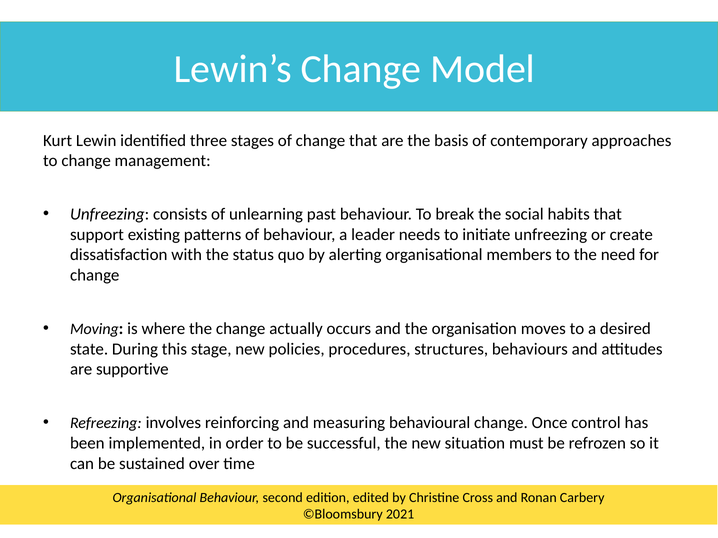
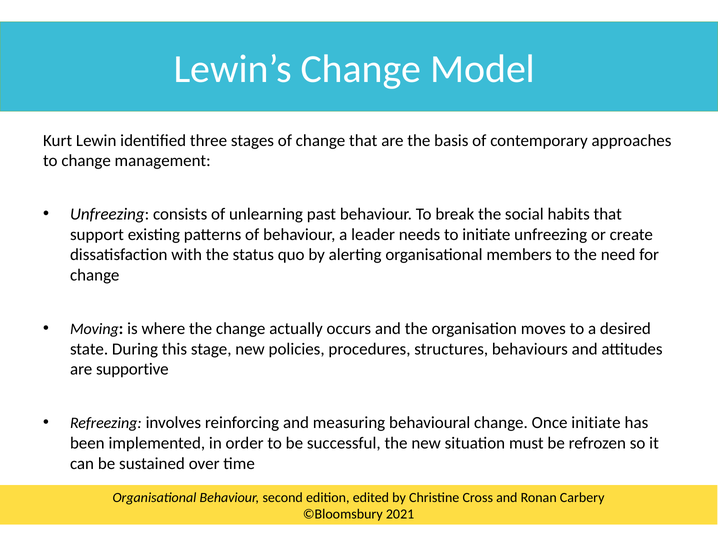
Once control: control -> initiate (596, 423)
